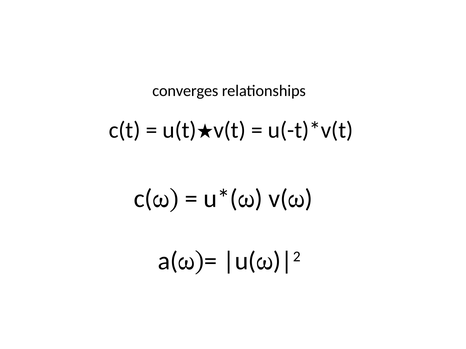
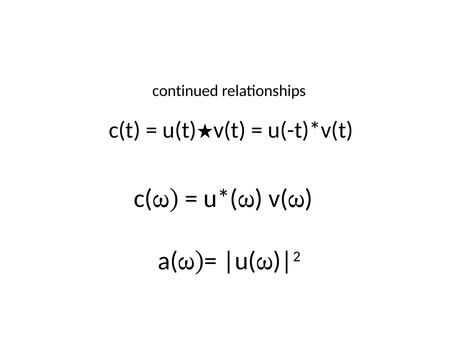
converges: converges -> continued (185, 91)
